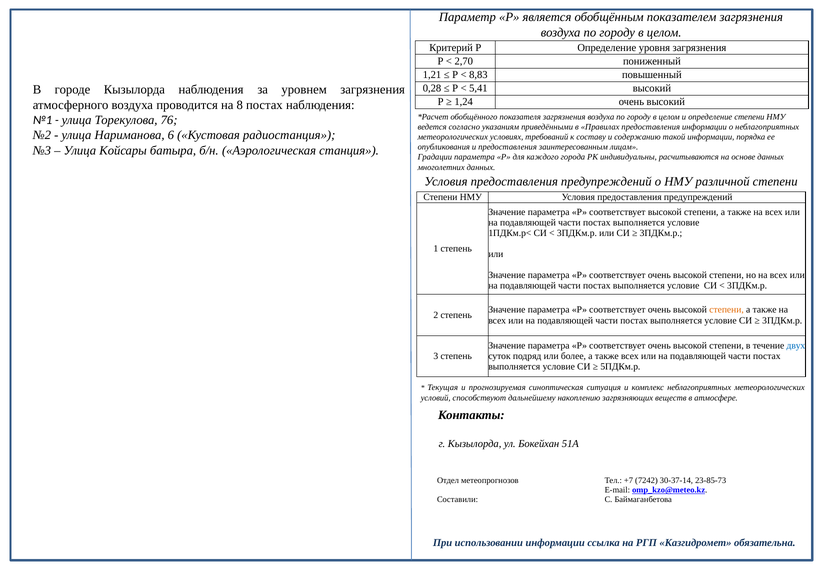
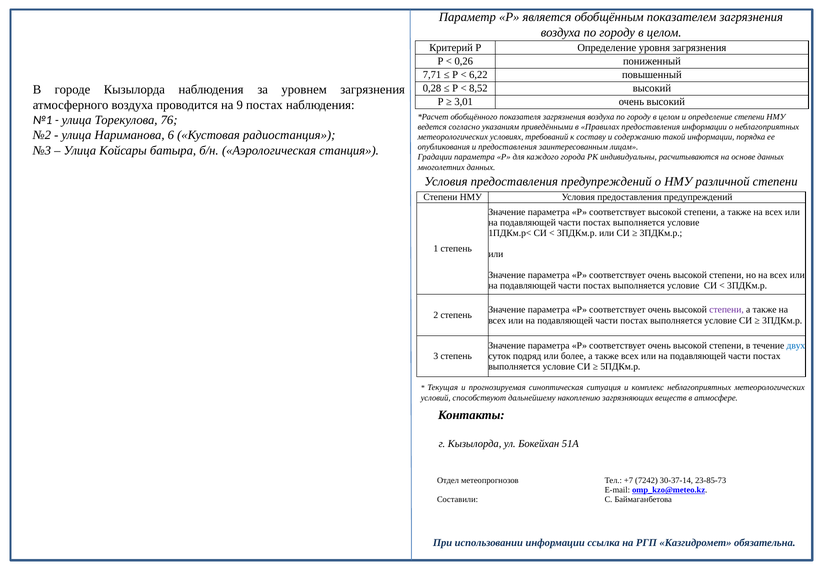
2,70: 2,70 -> 0,26 (464, 61)
1,21: 1,21 -> 7,71 (432, 75)
8,83: 8,83 -> 6,22 (478, 75)
5,41: 5,41 -> 8,52 (478, 88)
1,24: 1,24 -> 3,01 (464, 102)
8: 8 -> 9 (240, 105)
степени colour: orange -> purple (727, 310)
